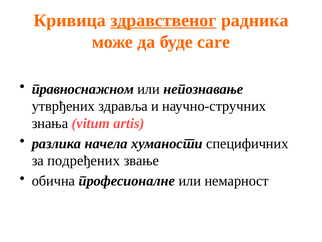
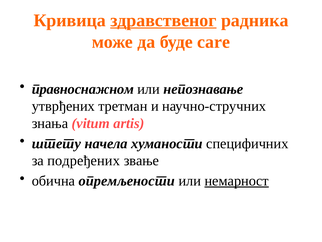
здравља: здравља -> третман (123, 106)
разлика: разлика -> штету (56, 143)
професионалне: професионалне -> опремљености (127, 180)
немарност underline: none -> present (237, 180)
